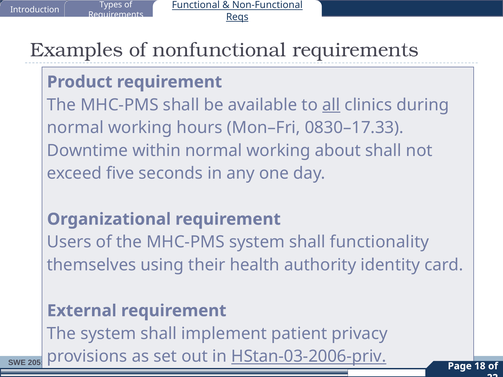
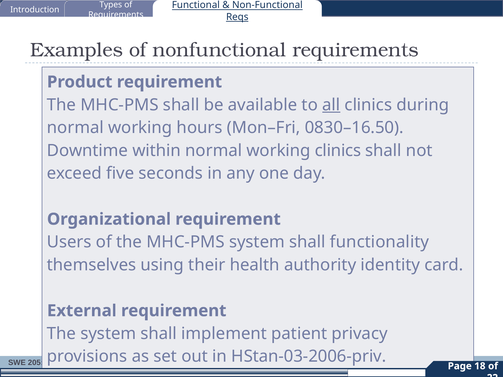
0830–17.33: 0830–17.33 -> 0830–16.50 (354, 128)
working about: about -> clinics (338, 151)
HStan-03-2006-priv underline: present -> none (309, 357)
